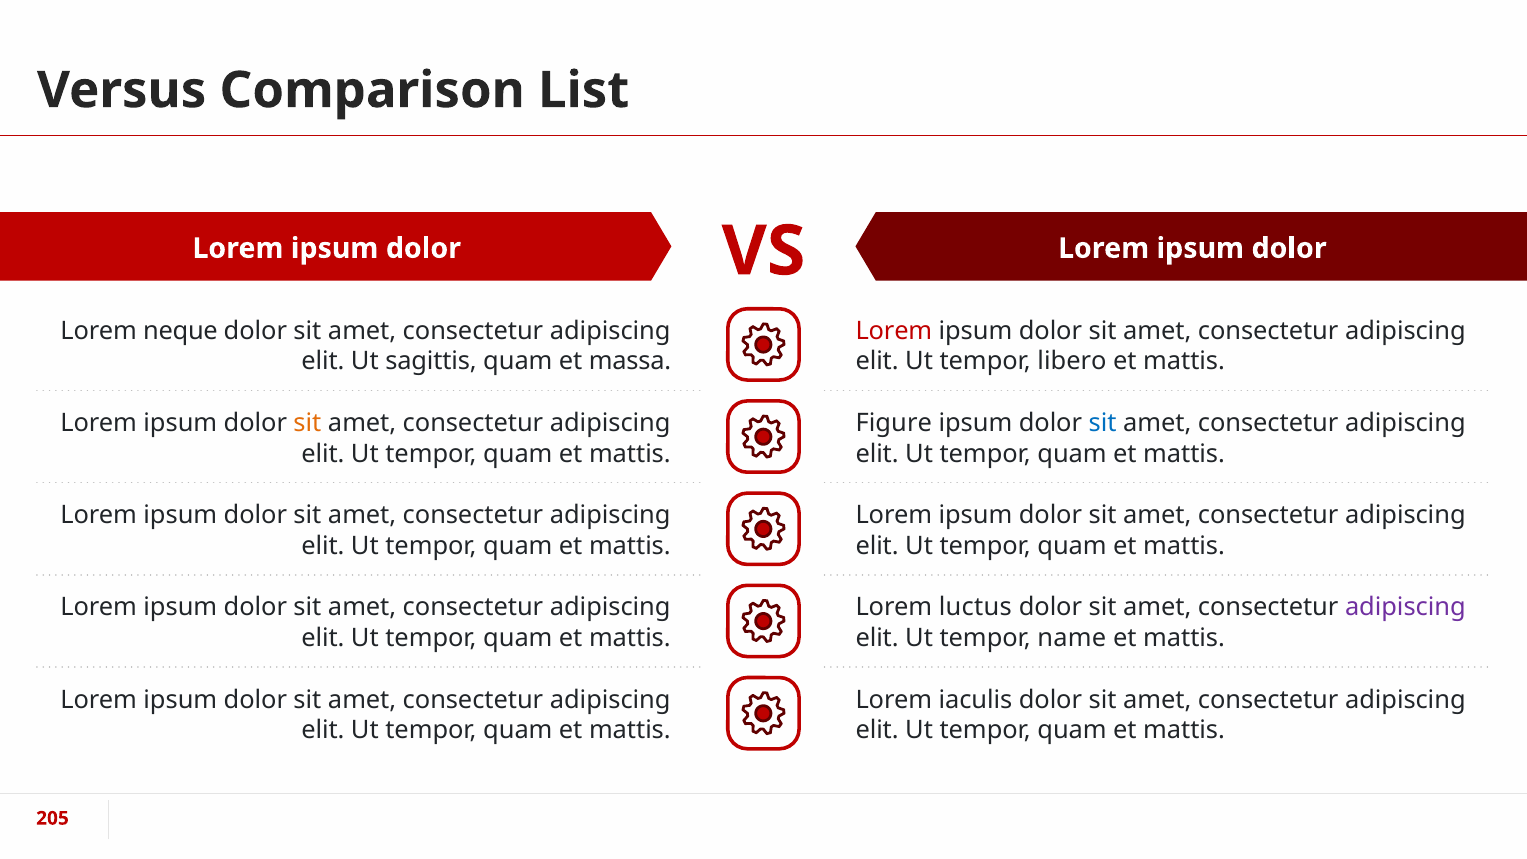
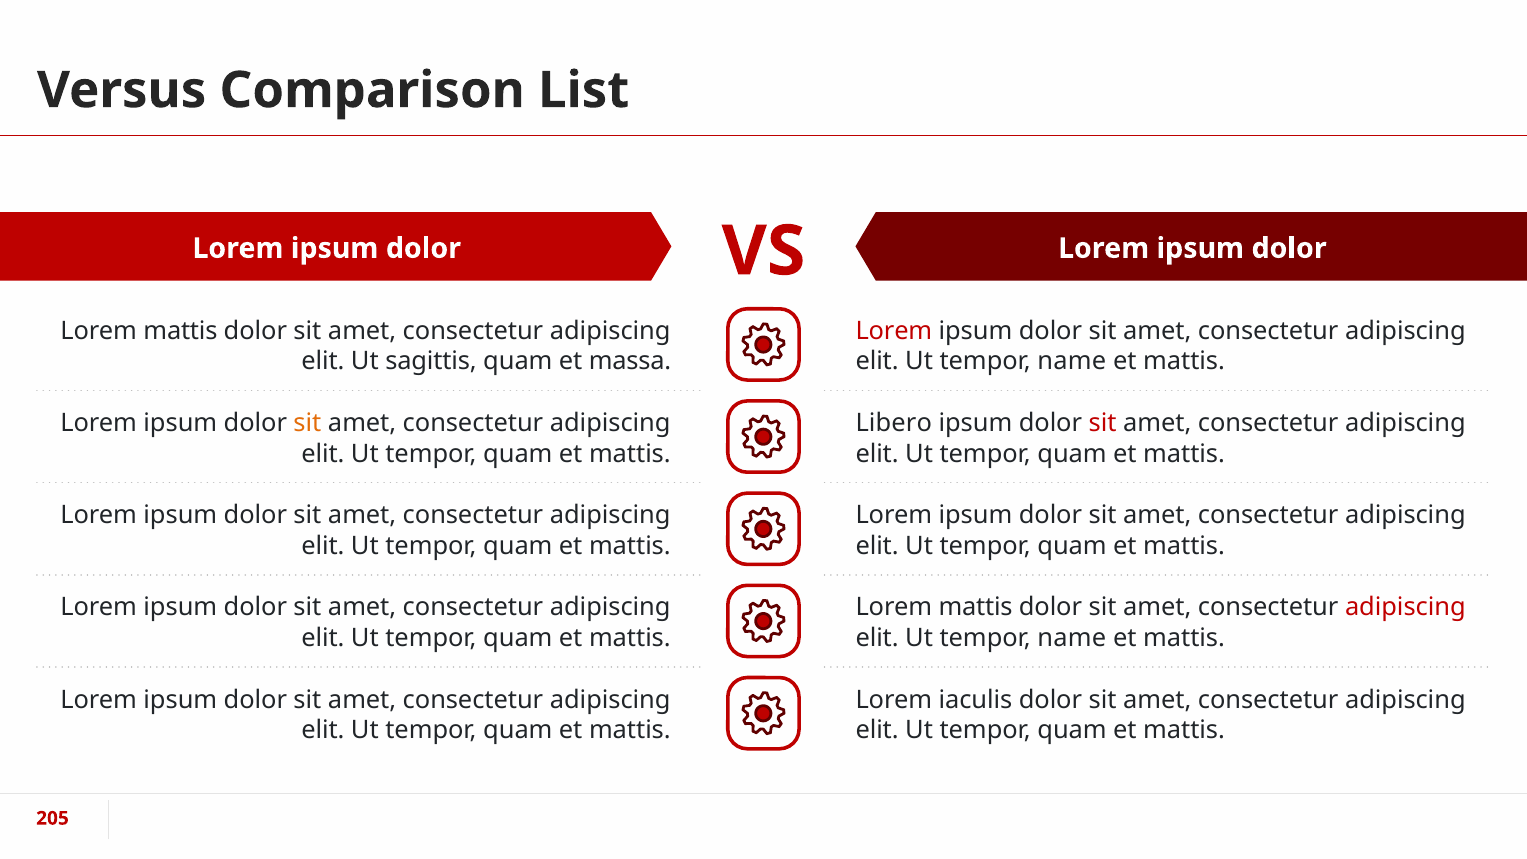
neque: neque -> mattis (180, 331)
libero: libero -> name (1072, 361)
Figure: Figure -> Libero (894, 423)
sit colour: blue -> red (1103, 423)
luctus: luctus -> mattis (976, 607)
adipiscing colour: purple -> red (1405, 607)
